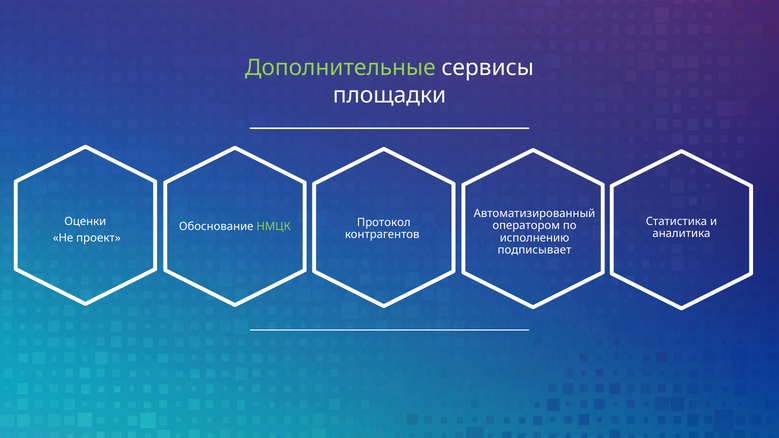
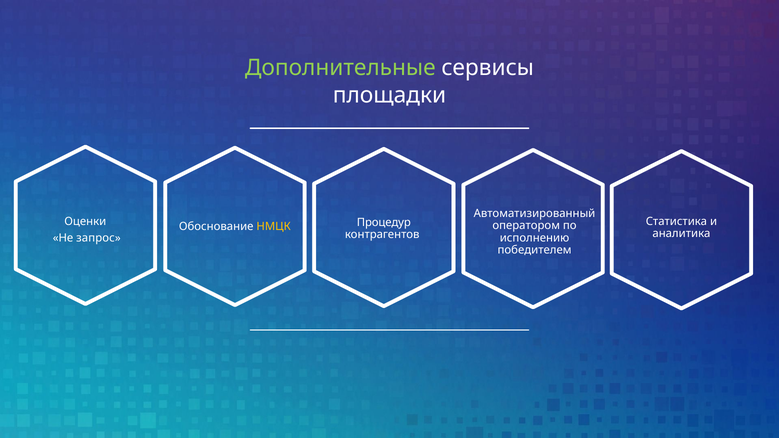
Протокол: Протокол -> Процедур (384, 222)
НМЦК colour: light green -> yellow (274, 226)
проект: проект -> запрос (98, 238)
подписывает: подписывает -> победителем (535, 250)
